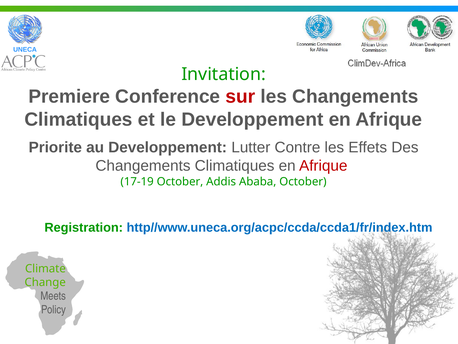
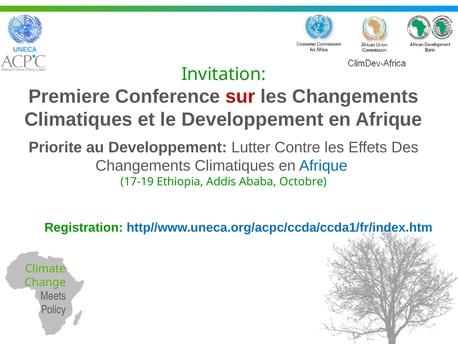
Afrique colour: red -> blue (323, 166)
17-19 October: October -> Ethiopia (180, 181)
Ababa October: October -> Octobre (303, 181)
